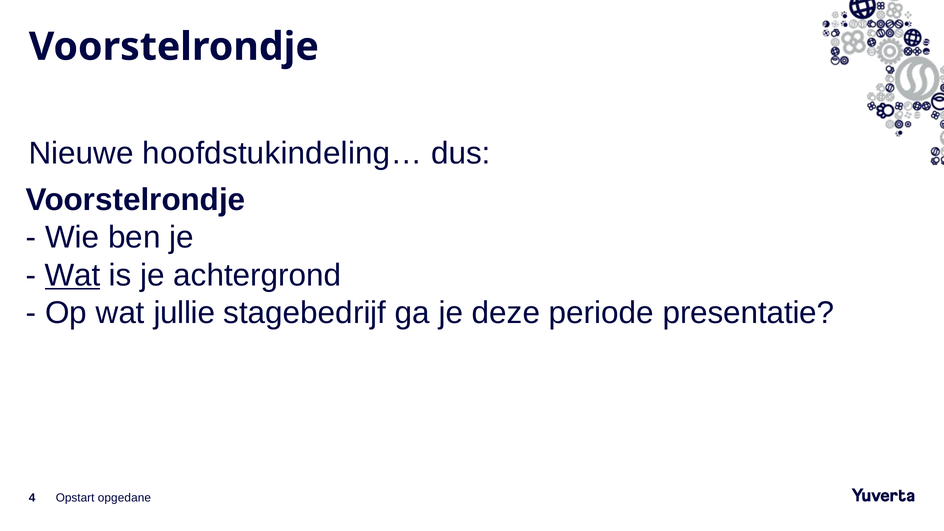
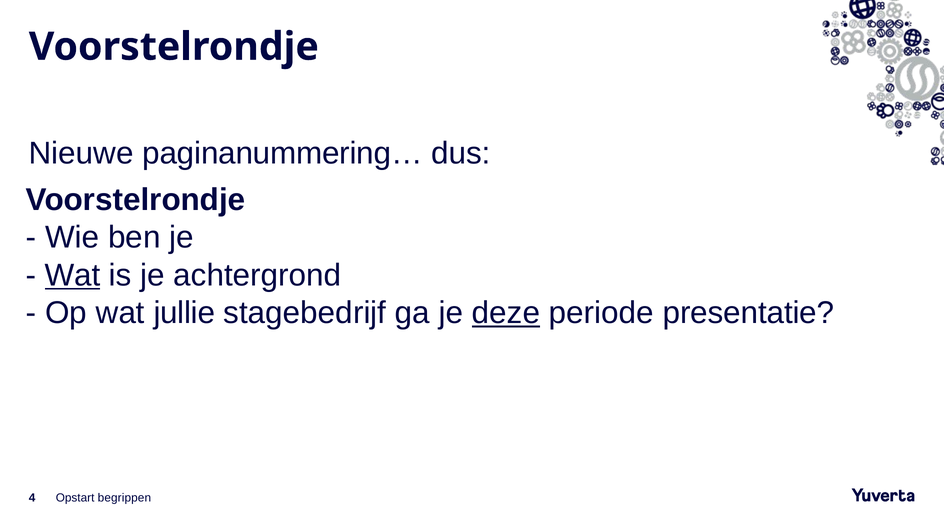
hoofdstukindeling…: hoofdstukindeling… -> paginanummering… (282, 153)
deze underline: none -> present (506, 313)
opgedane: opgedane -> begrippen (124, 498)
